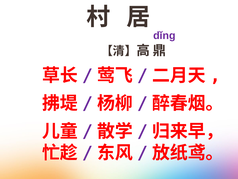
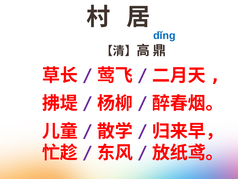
dǐng colour: purple -> blue (164, 36)
